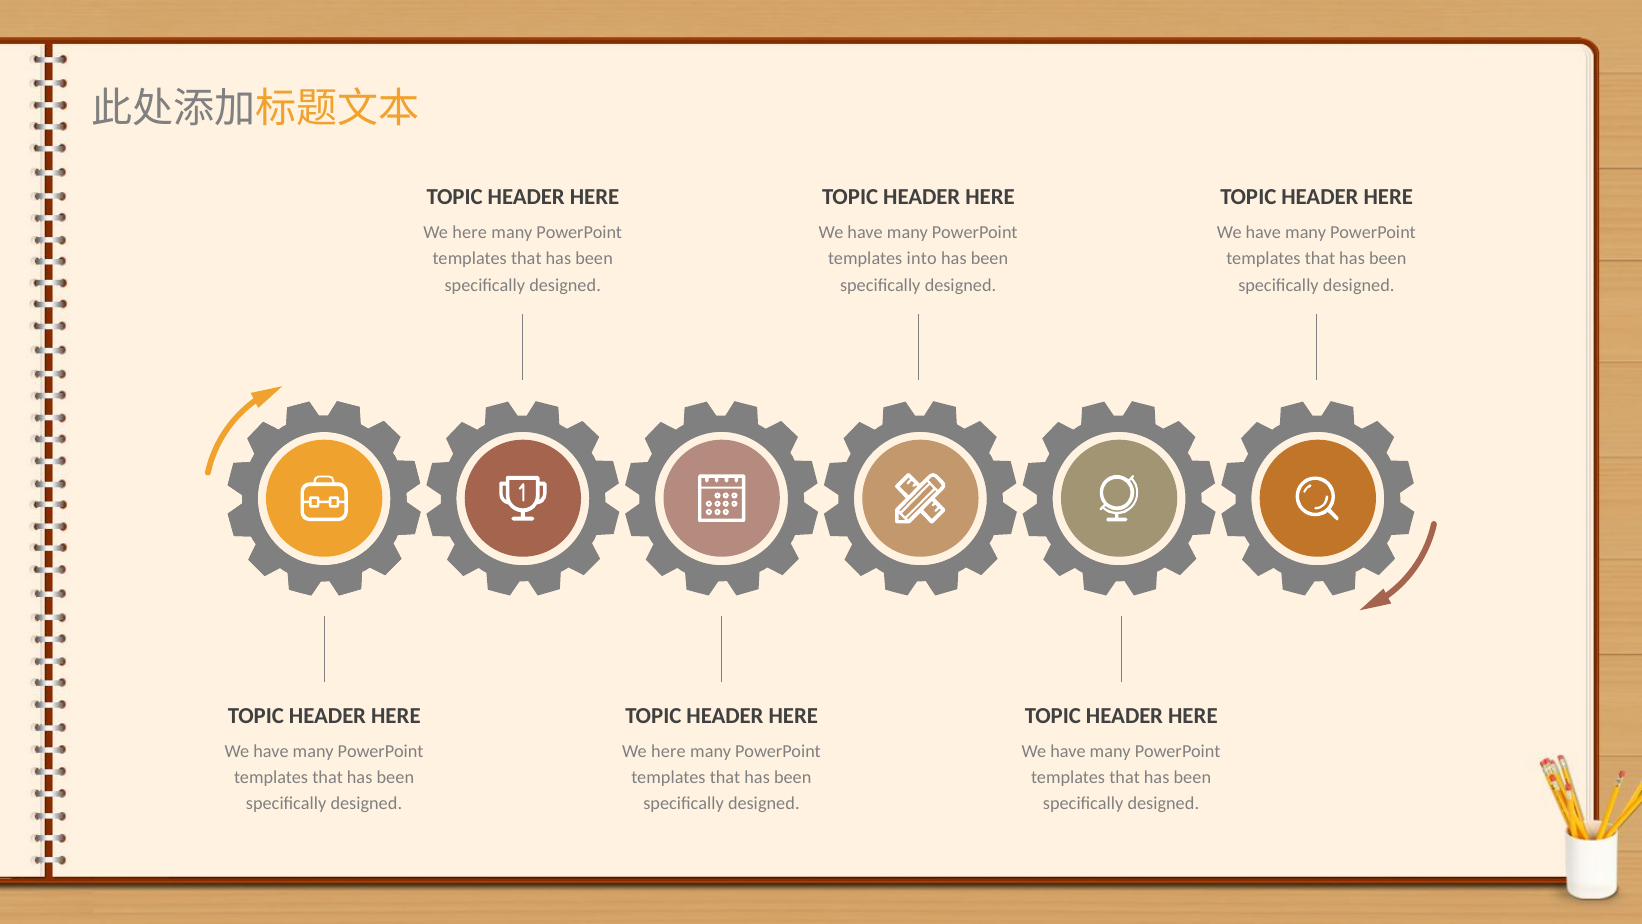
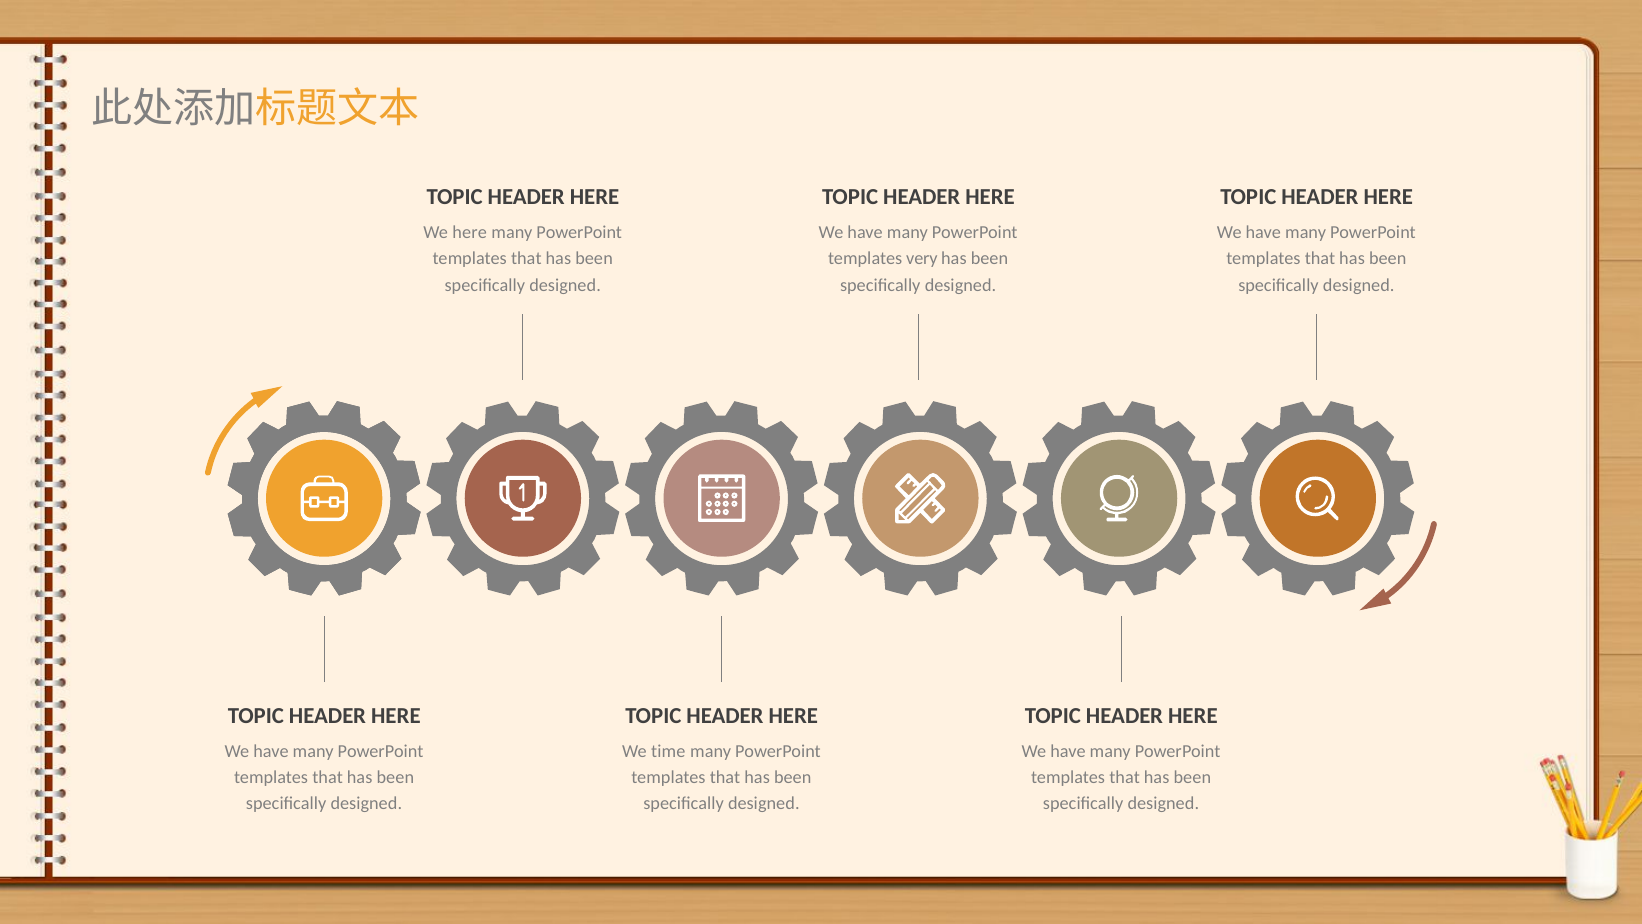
into: into -> very (922, 259)
here: here -> time (668, 751)
